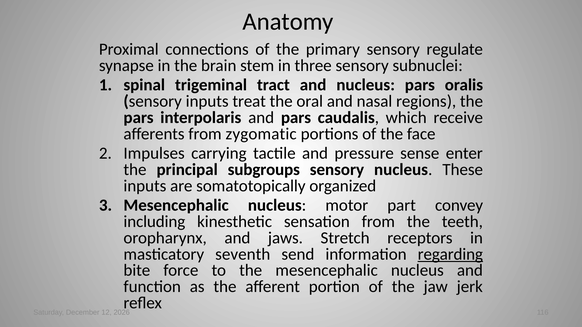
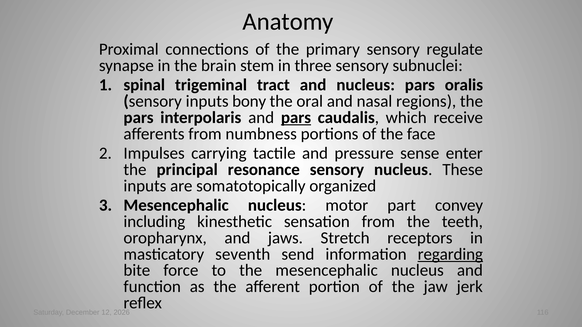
treat: treat -> bony (249, 101)
pars underline: none -> present (296, 118)
zygomatic: zygomatic -> numbness (261, 134)
subgroups: subgroups -> resonance (264, 170)
